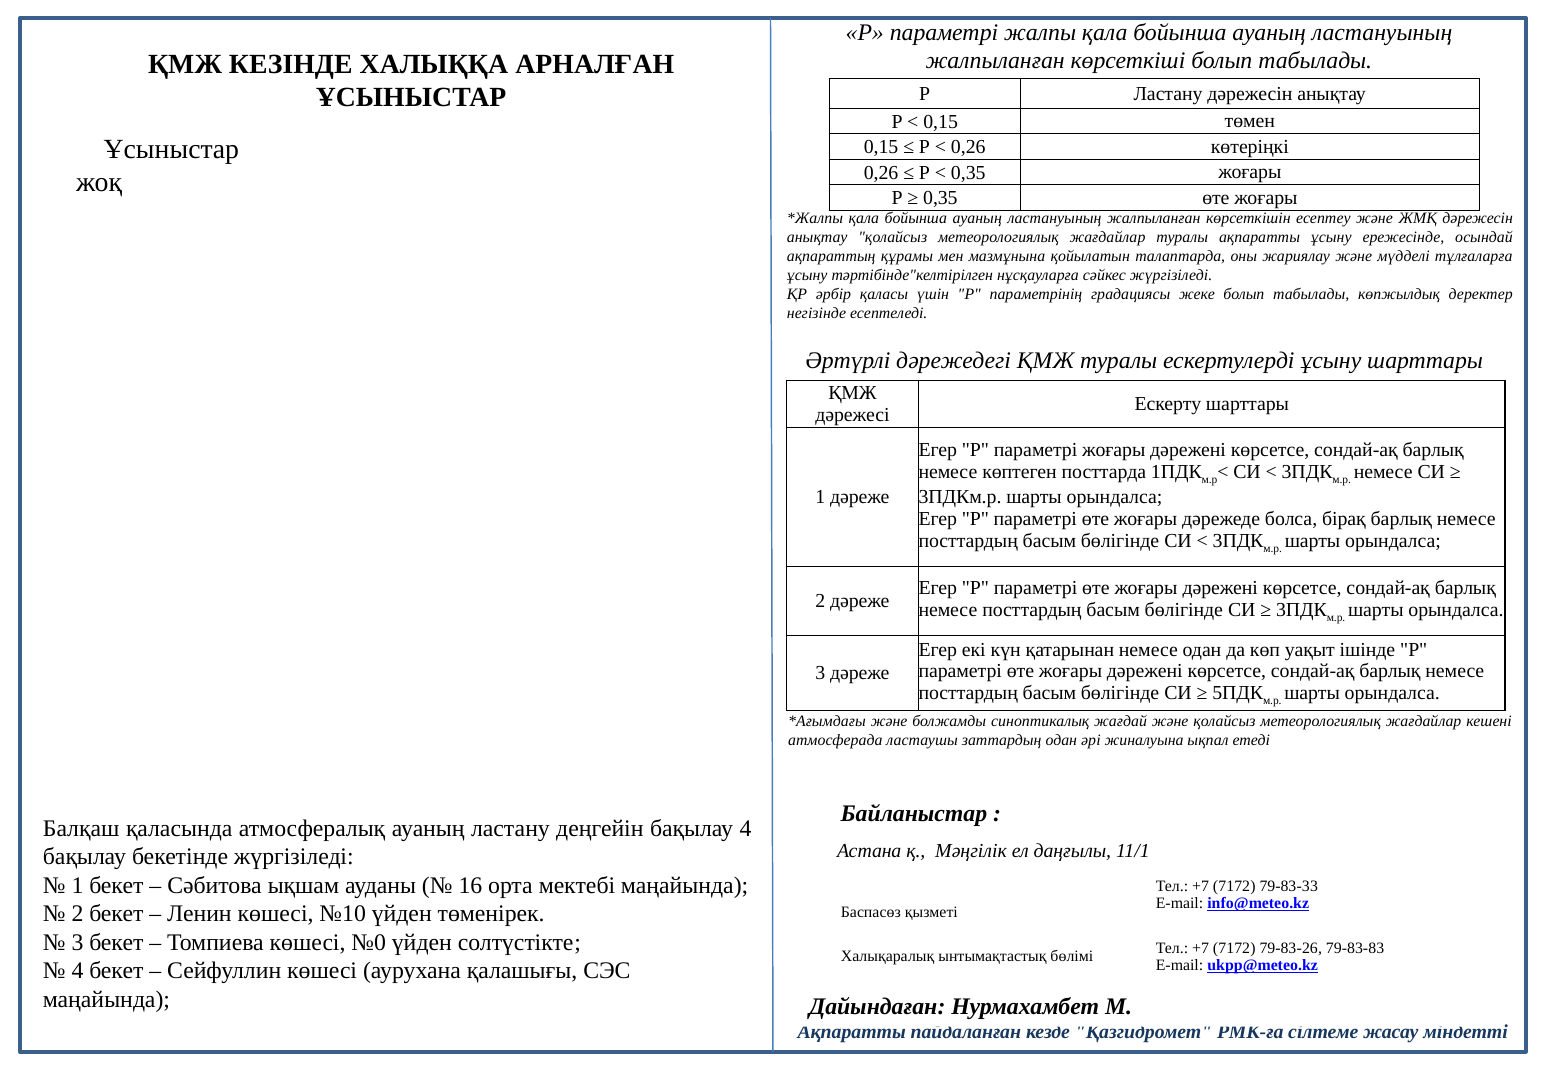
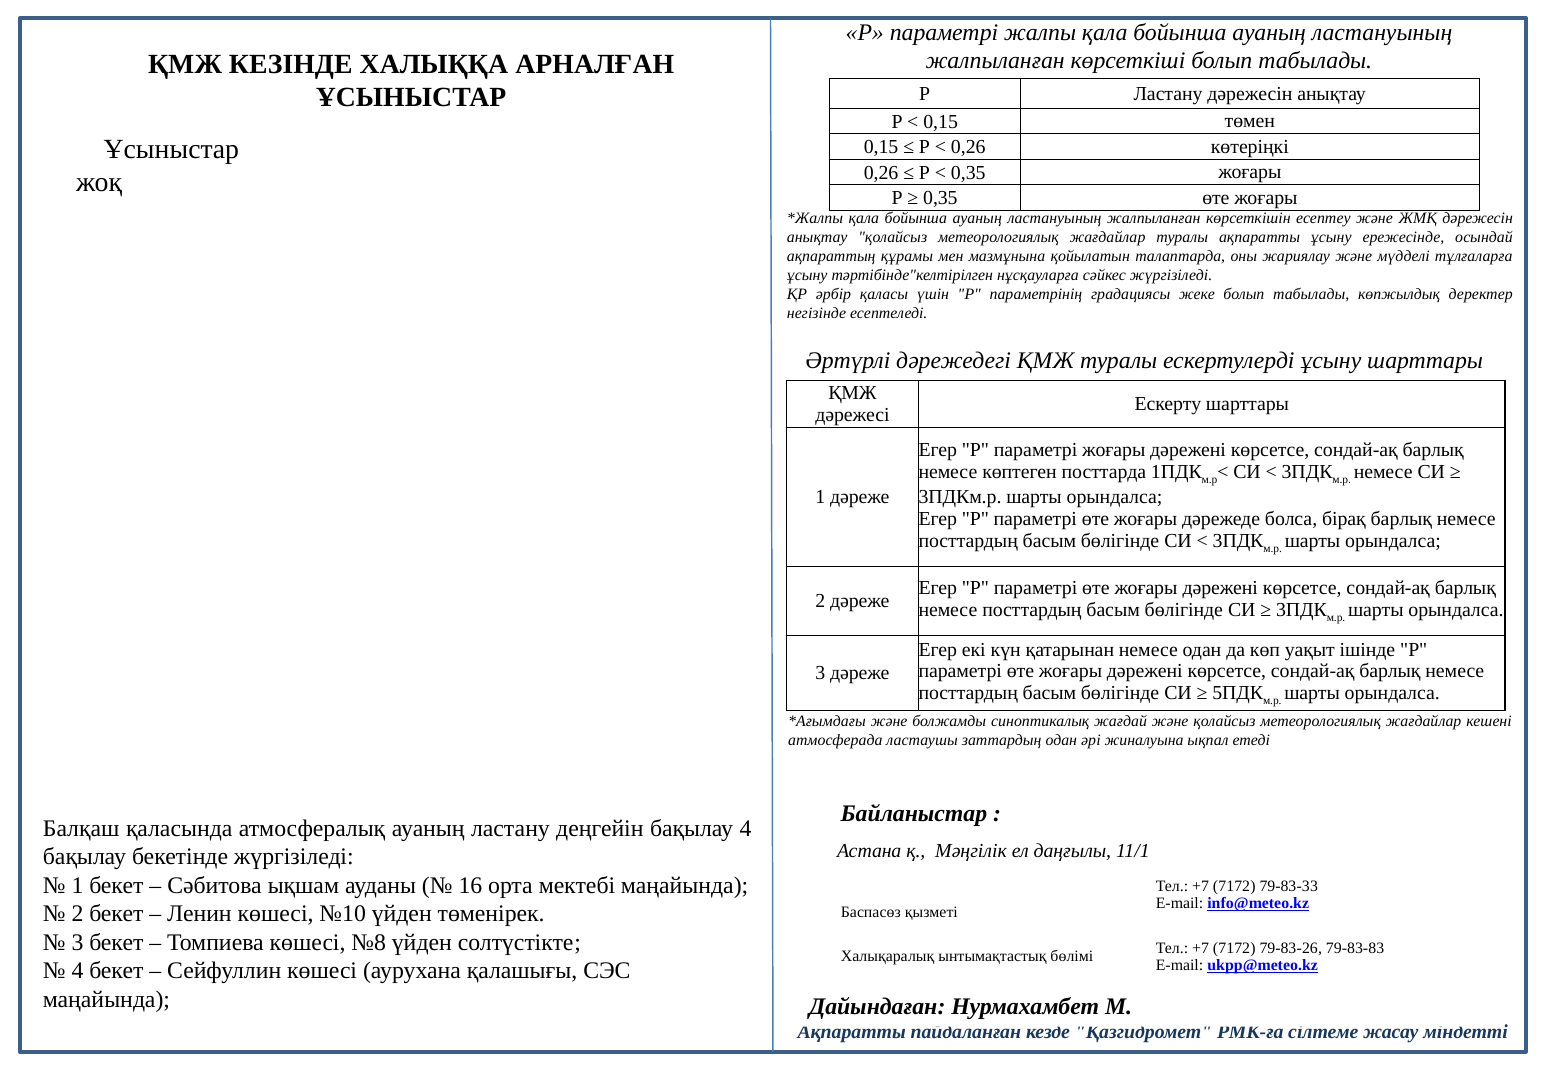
№0: №0 -> №8 (369, 943)
